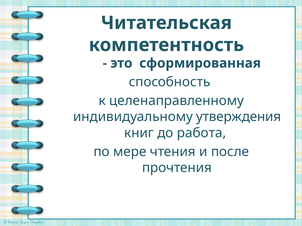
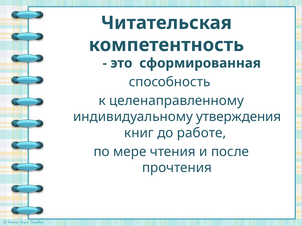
работа: работа -> работе (202, 133)
